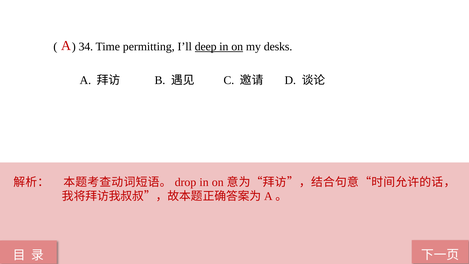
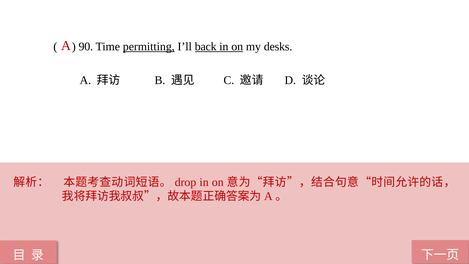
34: 34 -> 90 (86, 46)
permitting underline: none -> present (149, 46)
deep: deep -> back (206, 46)
